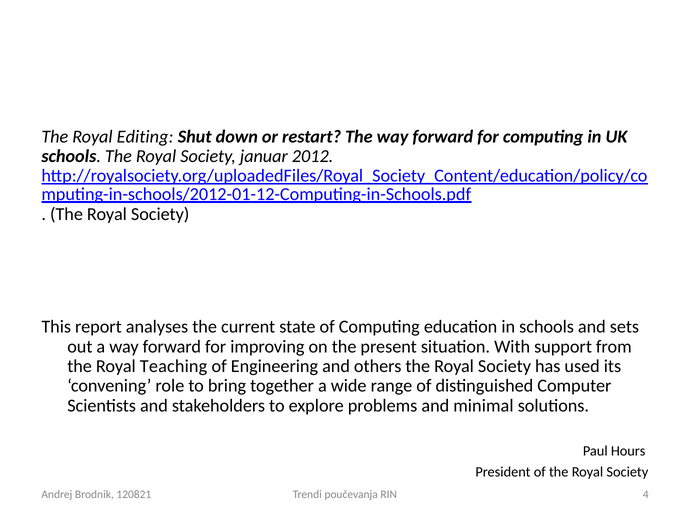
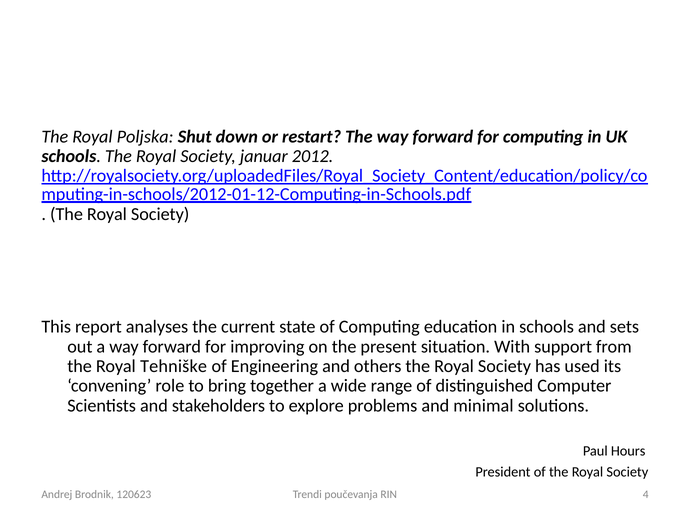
Editing: Editing -> Poljska (145, 136)
Teaching: Teaching -> Tehniške (174, 366)
120821: 120821 -> 120623 (134, 494)
